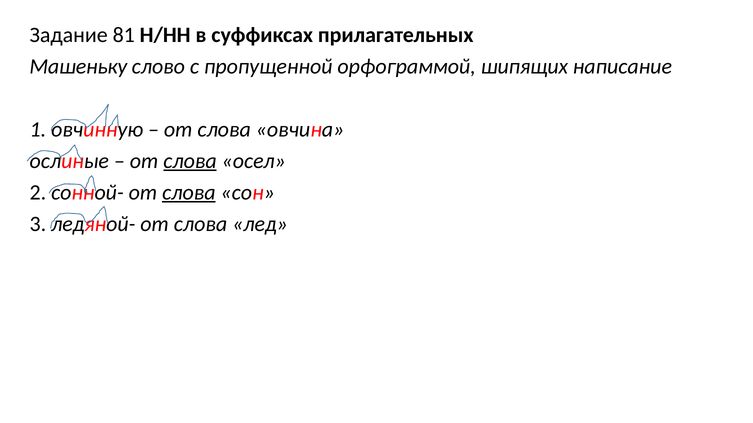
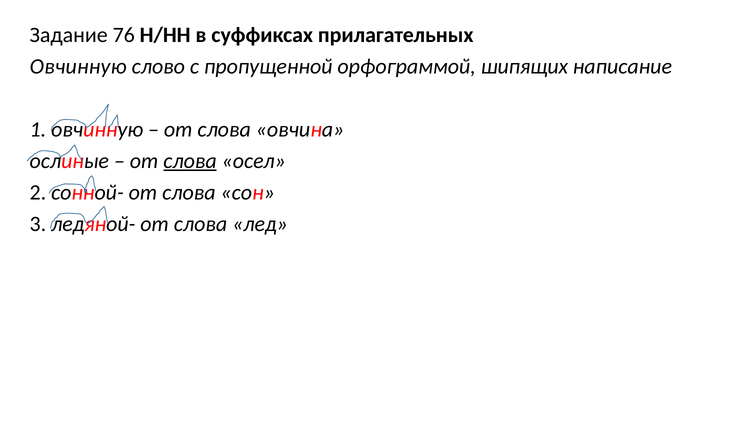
81: 81 -> 76 (124, 35)
Машеньку: Машеньку -> Овчинную (78, 67)
слова underline: present -> none (189, 193)
